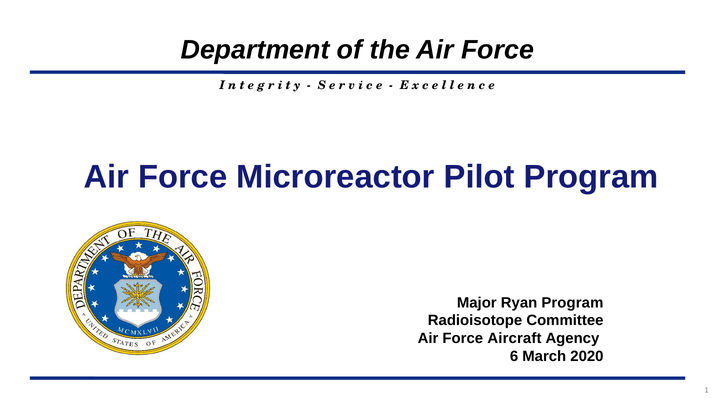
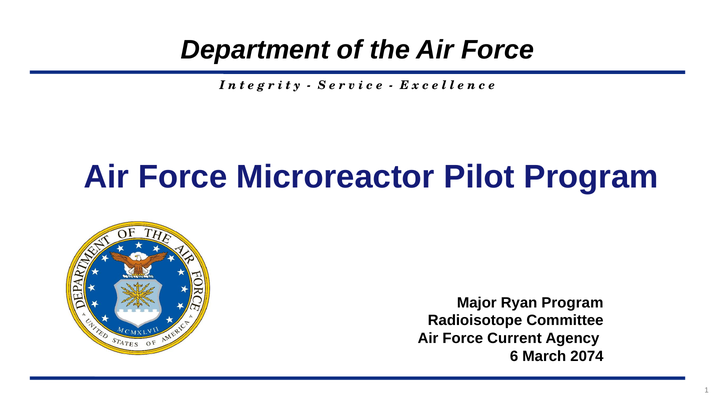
Aircraft: Aircraft -> Current (514, 339)
2020: 2020 -> 2074 (587, 356)
